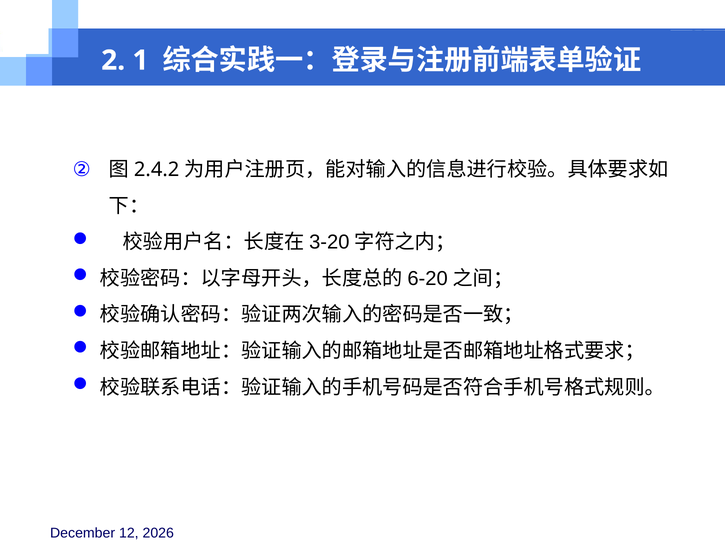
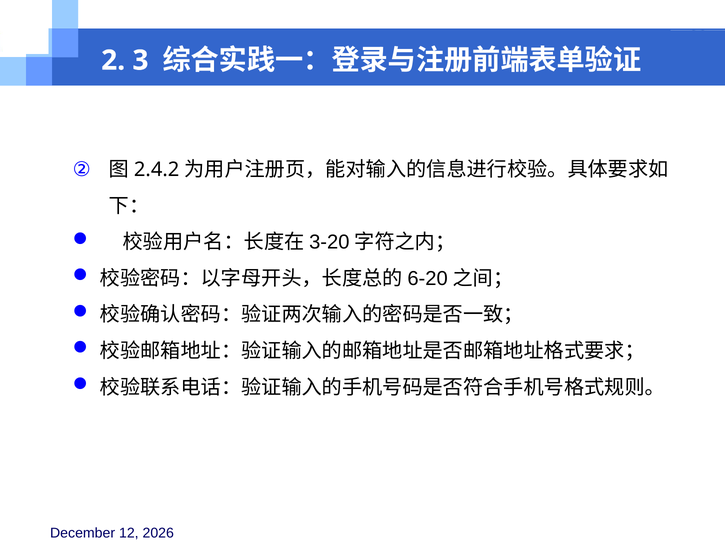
1: 1 -> 3 (140, 60)
